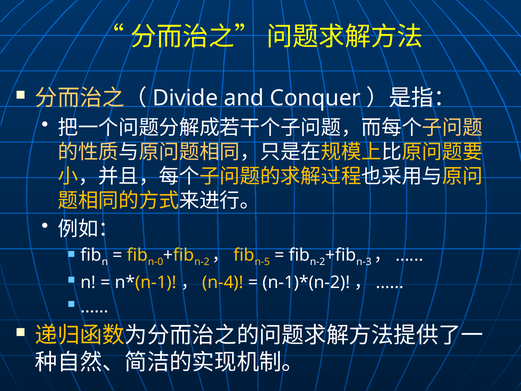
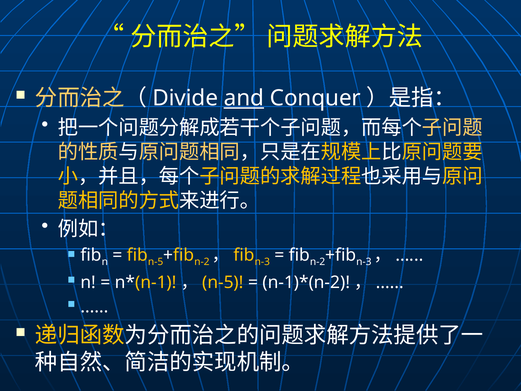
and underline: none -> present (244, 98)
n-0: n-0 -> n-5 (156, 262)
n-5: n-5 -> n-3 (262, 262)
n-4: n-4 -> n-5 (223, 282)
